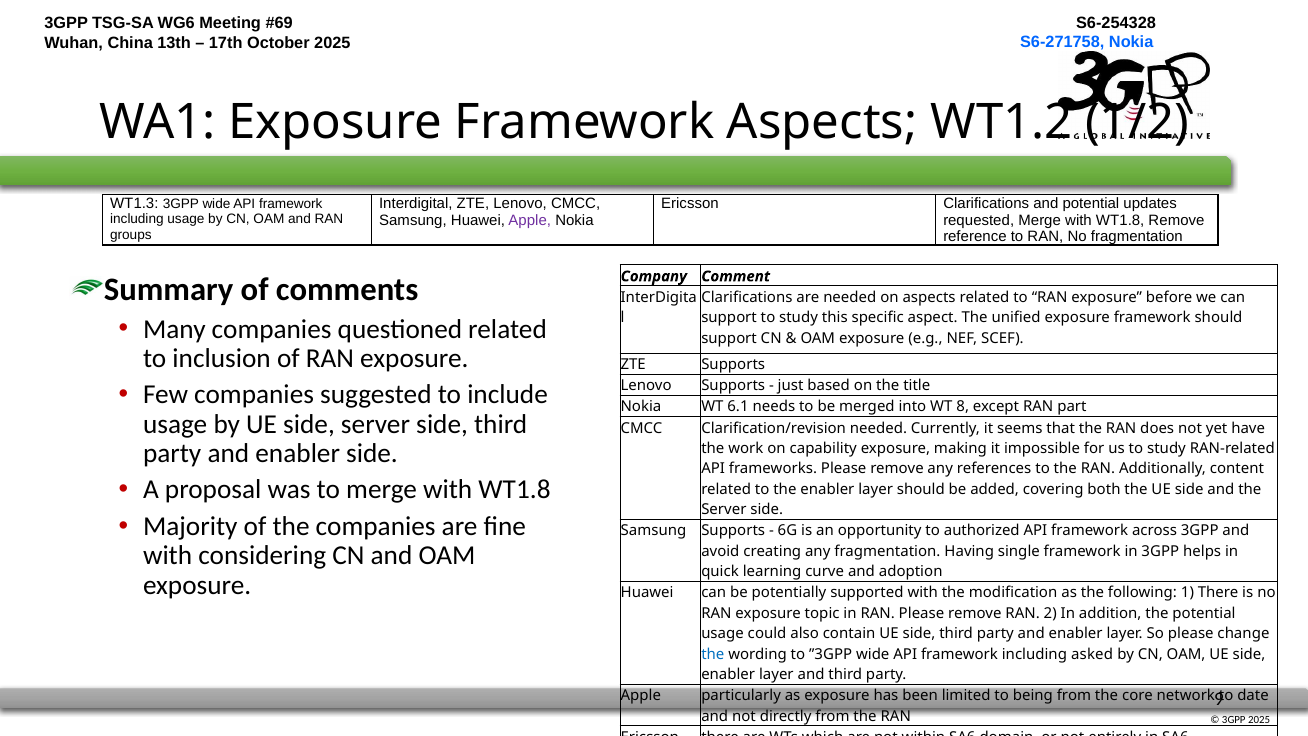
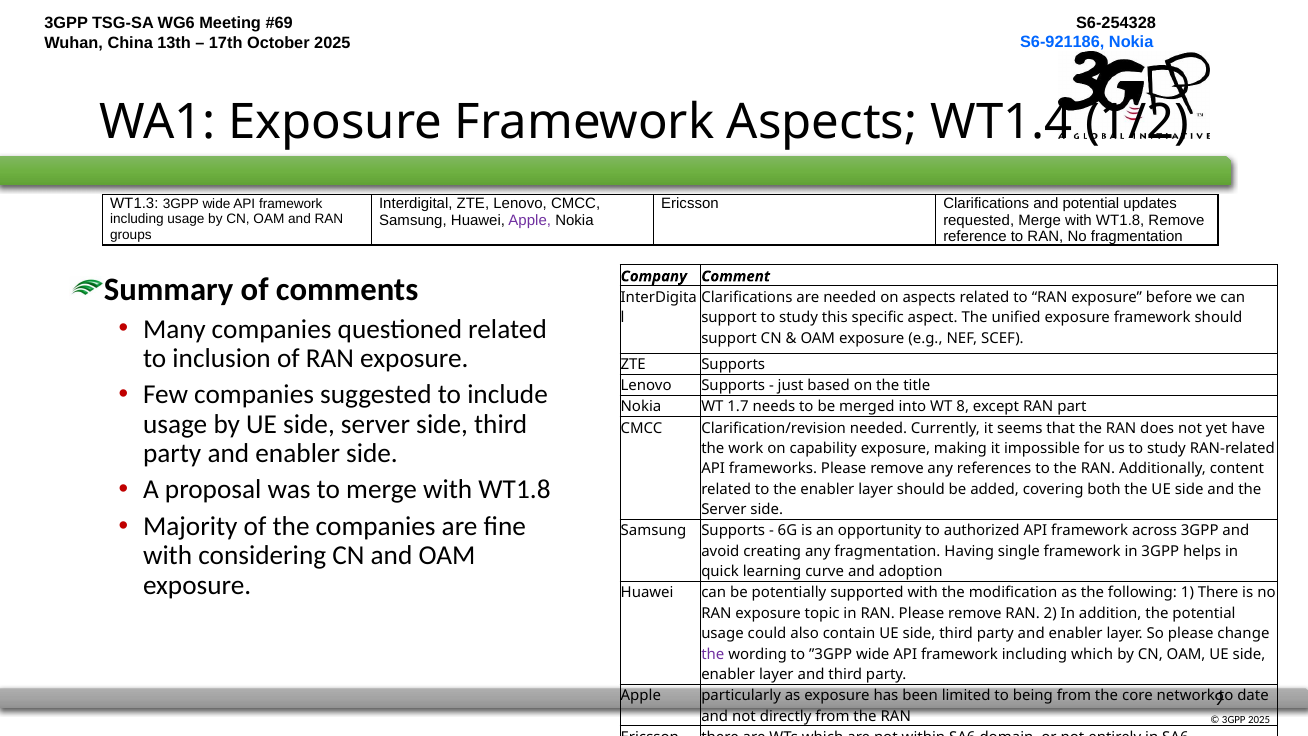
S6-271758: S6-271758 -> S6-921186 (1062, 42)
WT1.2: WT1.2 -> WT1.4 (1002, 122)
6.1: 6.1 -> 1.7 (738, 407)
the colour: blue -> purple (713, 654)
including asked: asked -> which (1092, 654)
